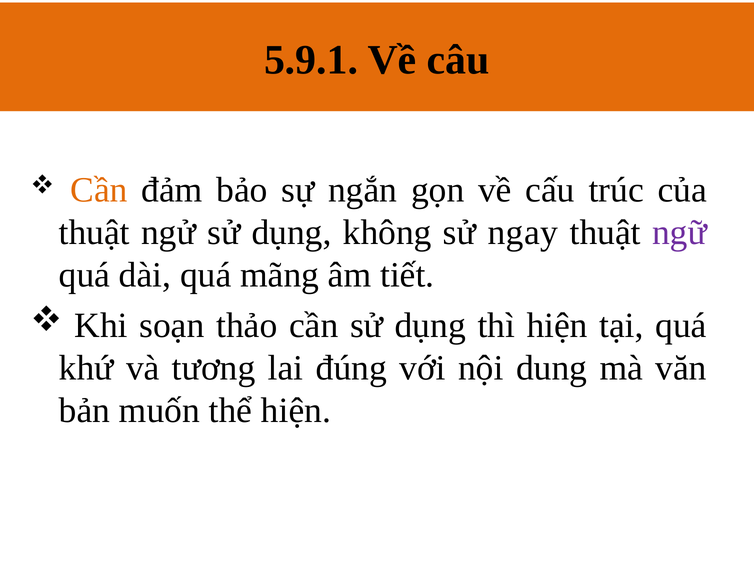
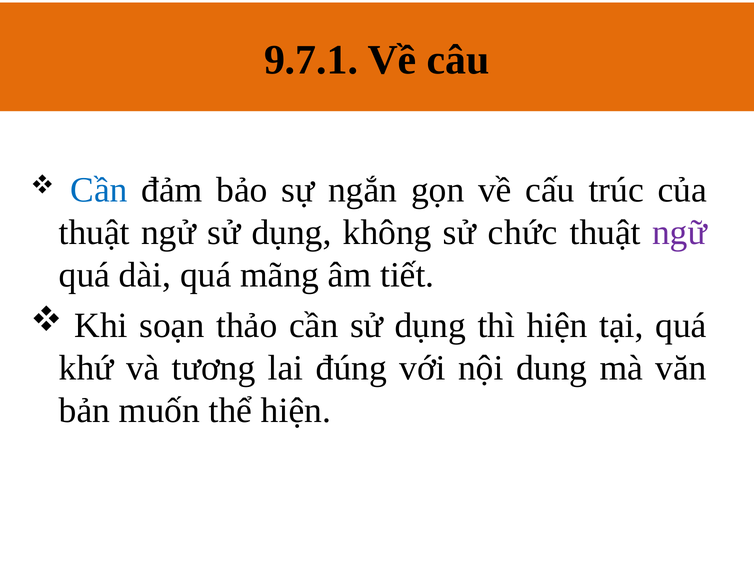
5.9.1: 5.9.1 -> 9.7.1 (311, 60)
Cần colour: orange -> blue (99, 190)
ngay: ngay -> chức (523, 233)
